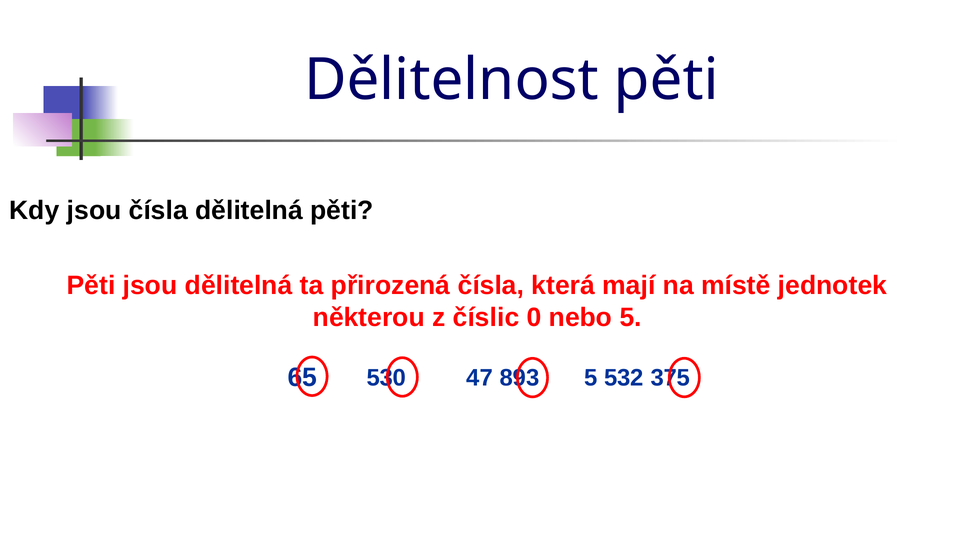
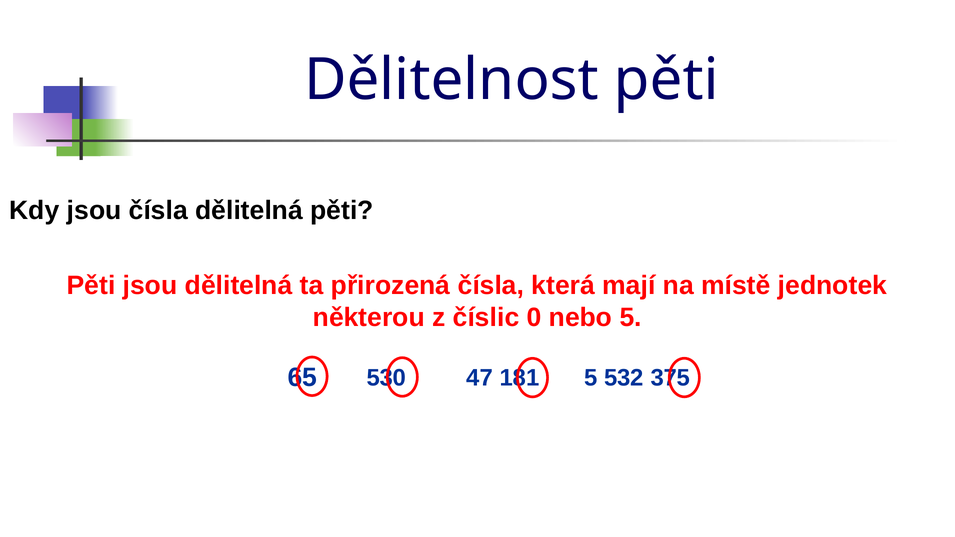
893: 893 -> 181 (519, 378)
